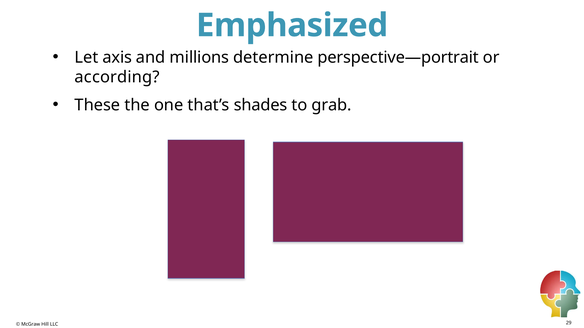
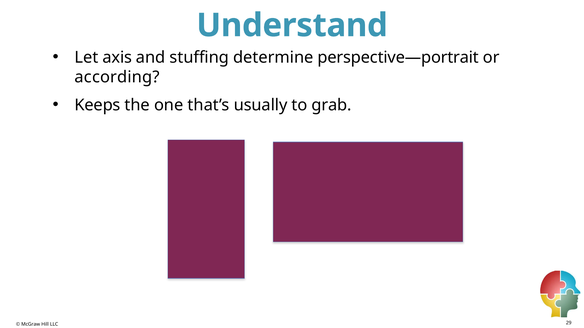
Emphasized: Emphasized -> Understand (292, 25)
millions: millions -> stuffing (199, 57)
These: These -> Keeps (97, 105)
shades: shades -> usually (261, 105)
